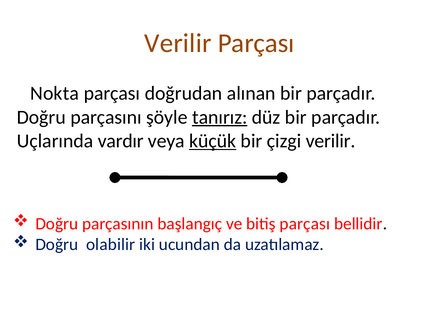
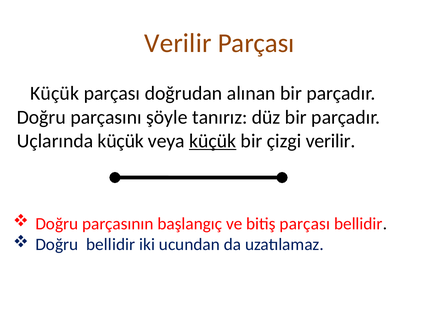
Nokta: Nokta -> Küçük (55, 93)
tanırız underline: present -> none (220, 117)
Uçlarında vardır: vardır -> küçük (121, 141)
Doğru olabilir: olabilir -> bellidir (111, 244)
